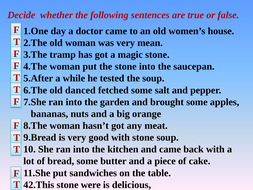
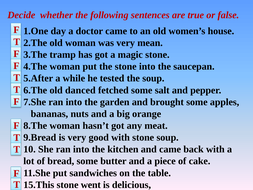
42.This: 42.This -> 15.This (39, 185)
were: were -> went (91, 185)
